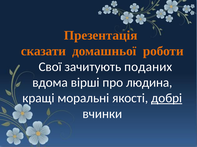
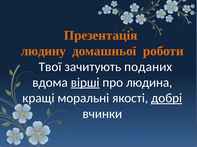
сказати: сказати -> людину (43, 51)
Свої: Свої -> Твої (50, 67)
вірші underline: none -> present (85, 83)
